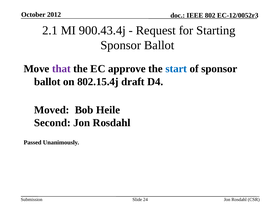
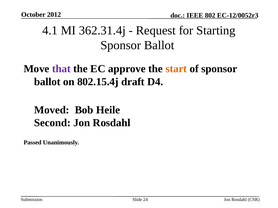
2.1: 2.1 -> 4.1 (50, 30)
900.43.4j: 900.43.4j -> 362.31.4j (102, 30)
start colour: blue -> orange (176, 69)
